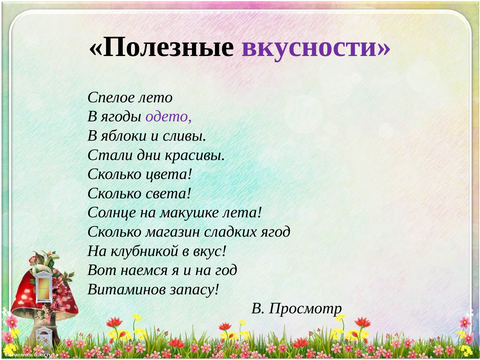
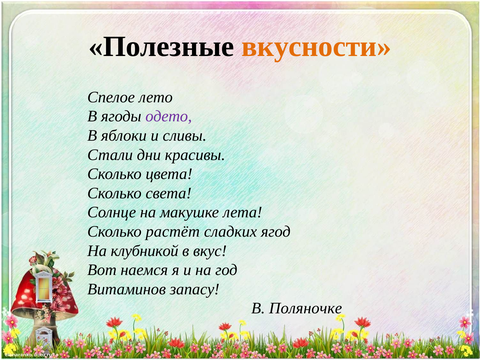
вкусности colour: purple -> orange (316, 46)
магазин: магазин -> растёт (173, 232)
Просмотр: Просмотр -> Поляночке (306, 308)
